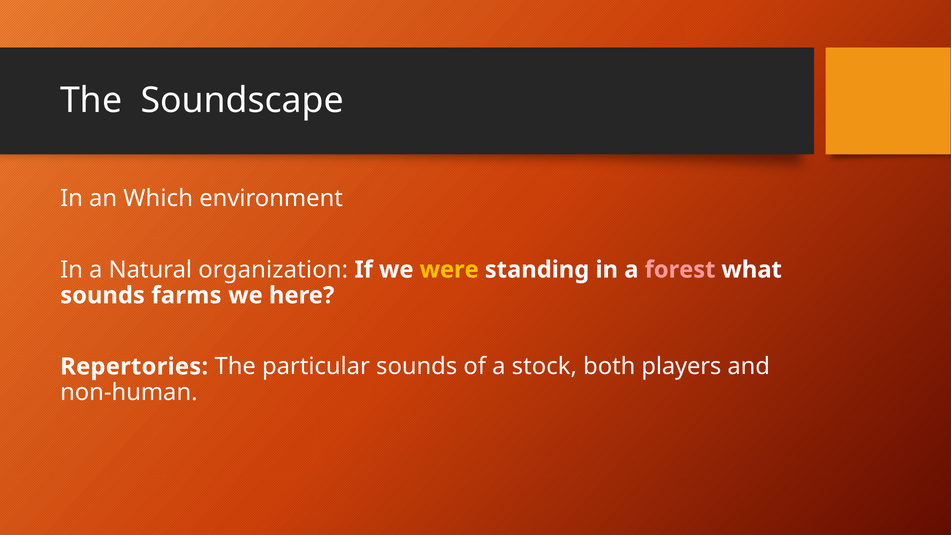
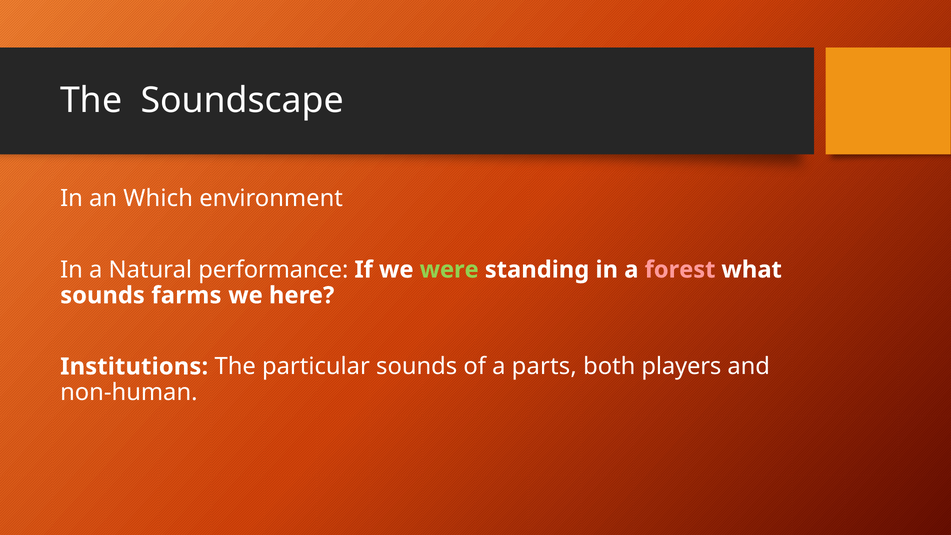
organization: organization -> performance (273, 270)
were colour: yellow -> light green (449, 270)
Repertories: Repertories -> Institutions (134, 367)
stock: stock -> parts (544, 367)
